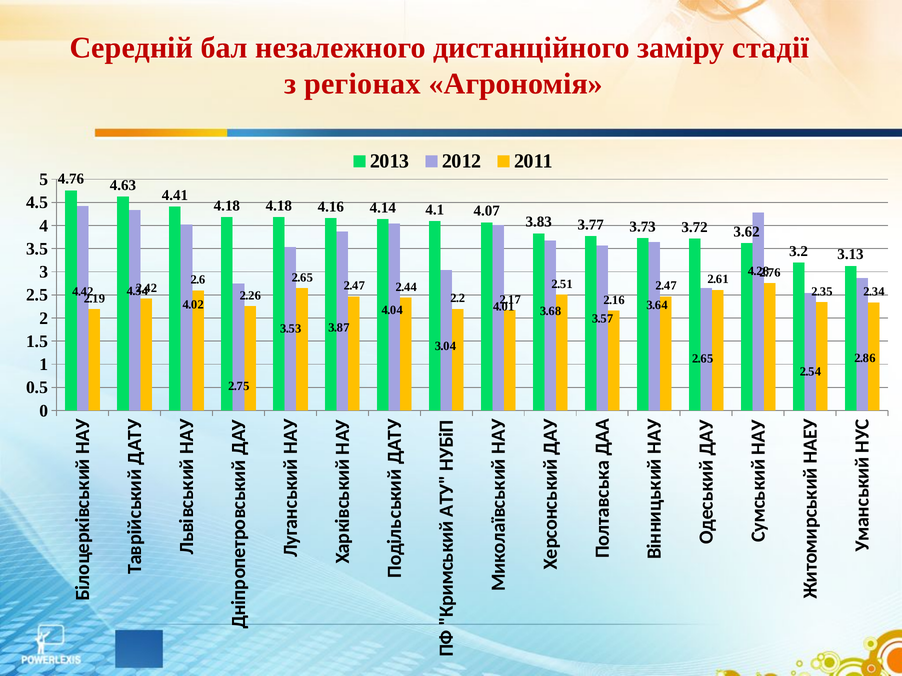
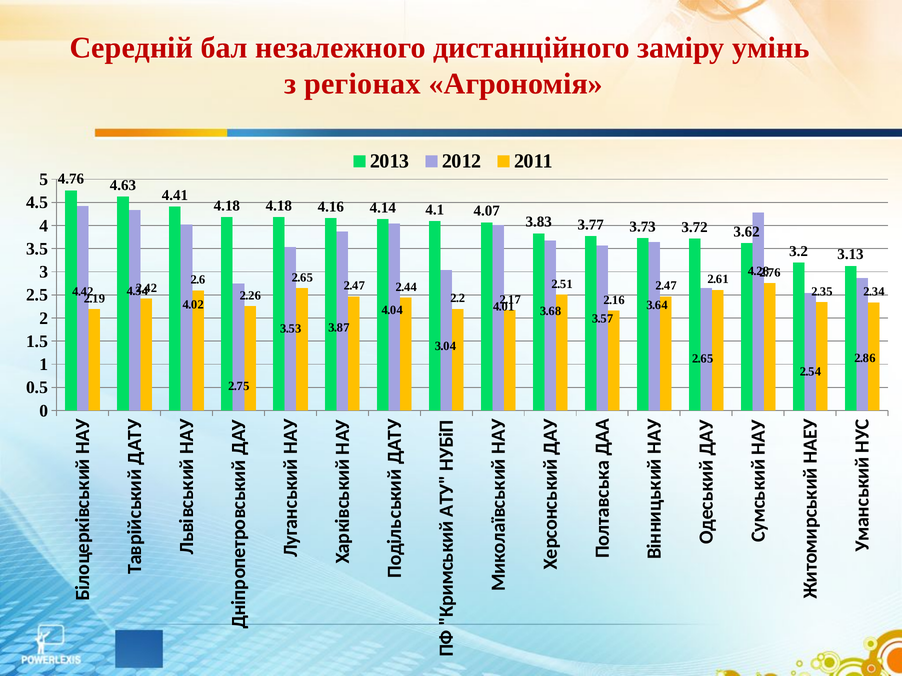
стадії: стадії -> умінь (771, 48)
